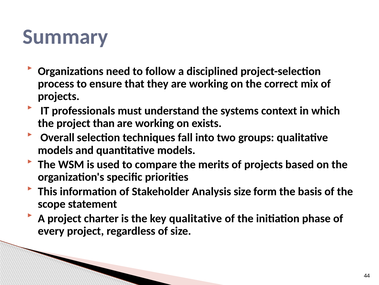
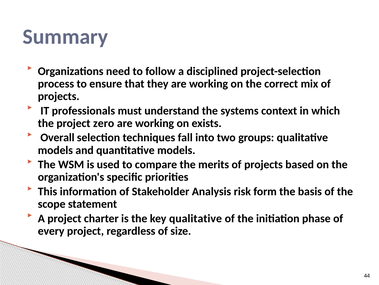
than: than -> zero (104, 123)
Analysis size: size -> risk (242, 191)
